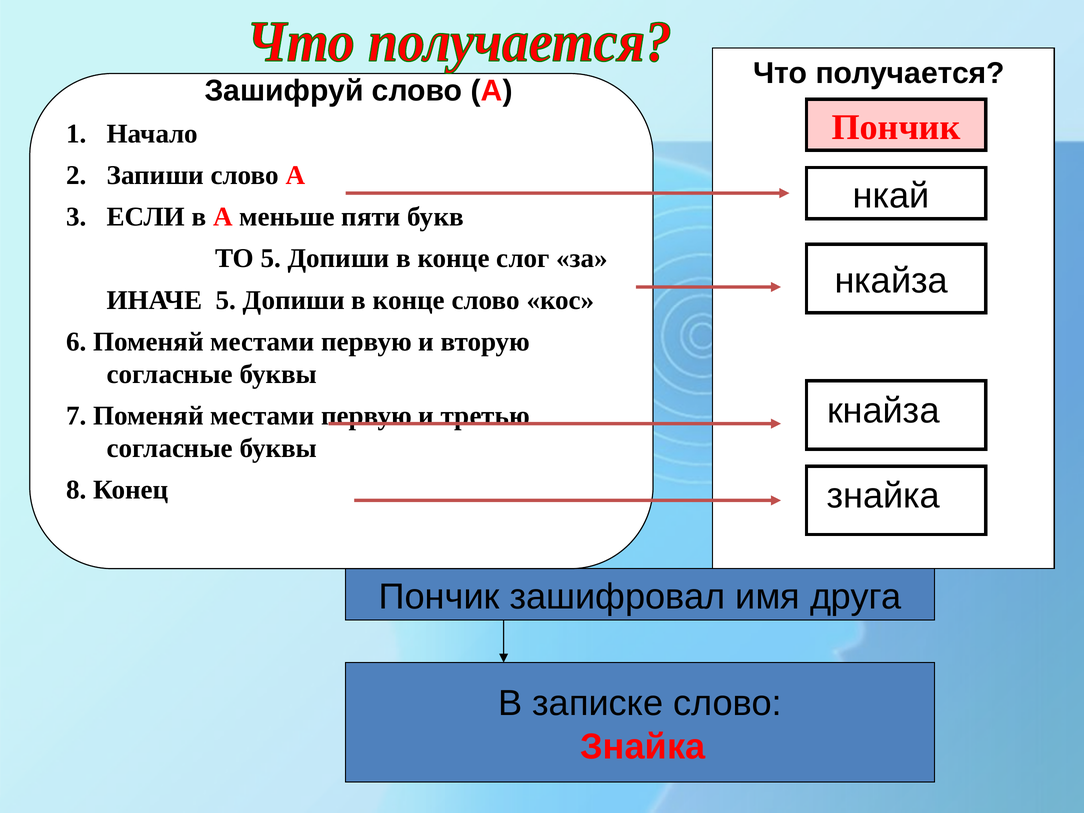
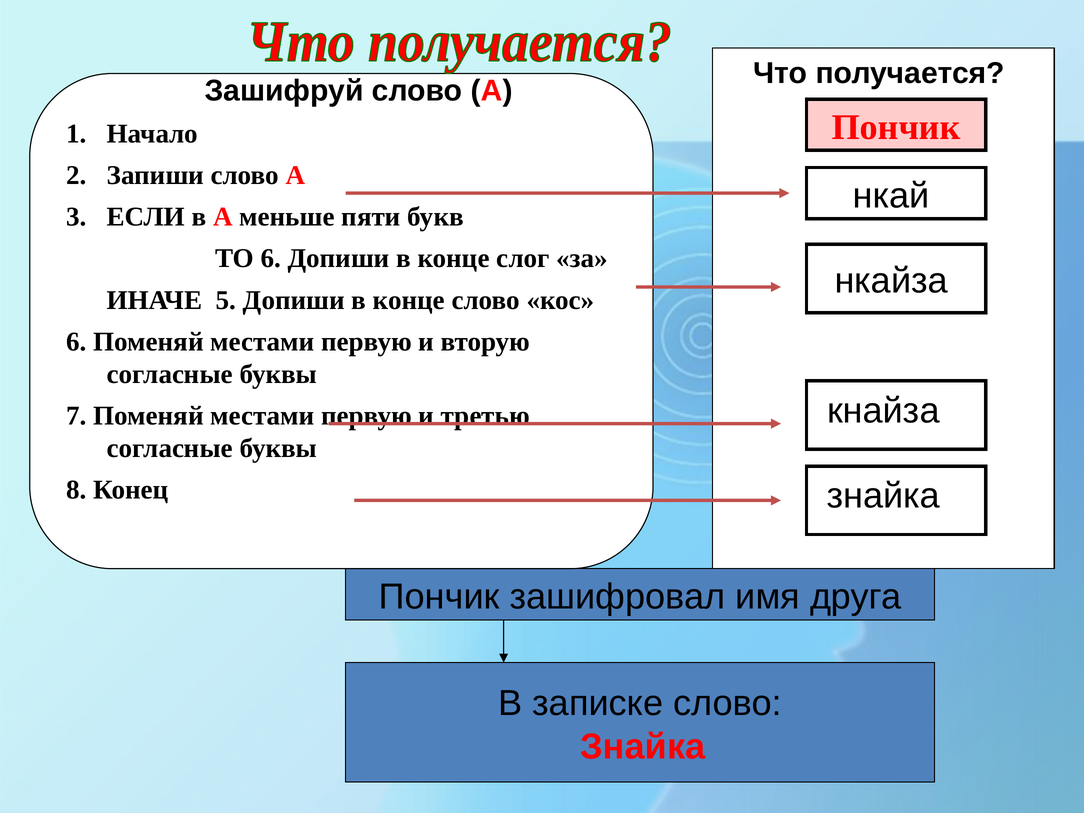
ТО 5: 5 -> 6 (271, 259)
